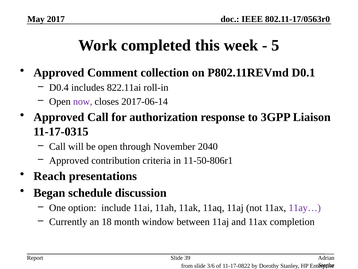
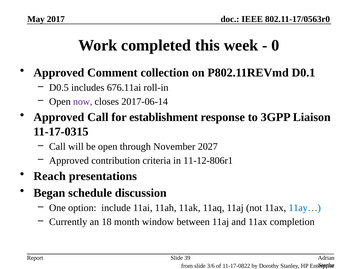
5: 5 -> 0 (275, 45)
D0.4: D0.4 -> D0.5 (59, 87)
822.11ai: 822.11ai -> 676.11ai (124, 87)
authorization: authorization -> establishment (164, 117)
2040: 2040 -> 2027 (208, 146)
11-50-806r1: 11-50-806r1 -> 11-12-806r1 (208, 160)
11ay… colour: purple -> blue (305, 208)
